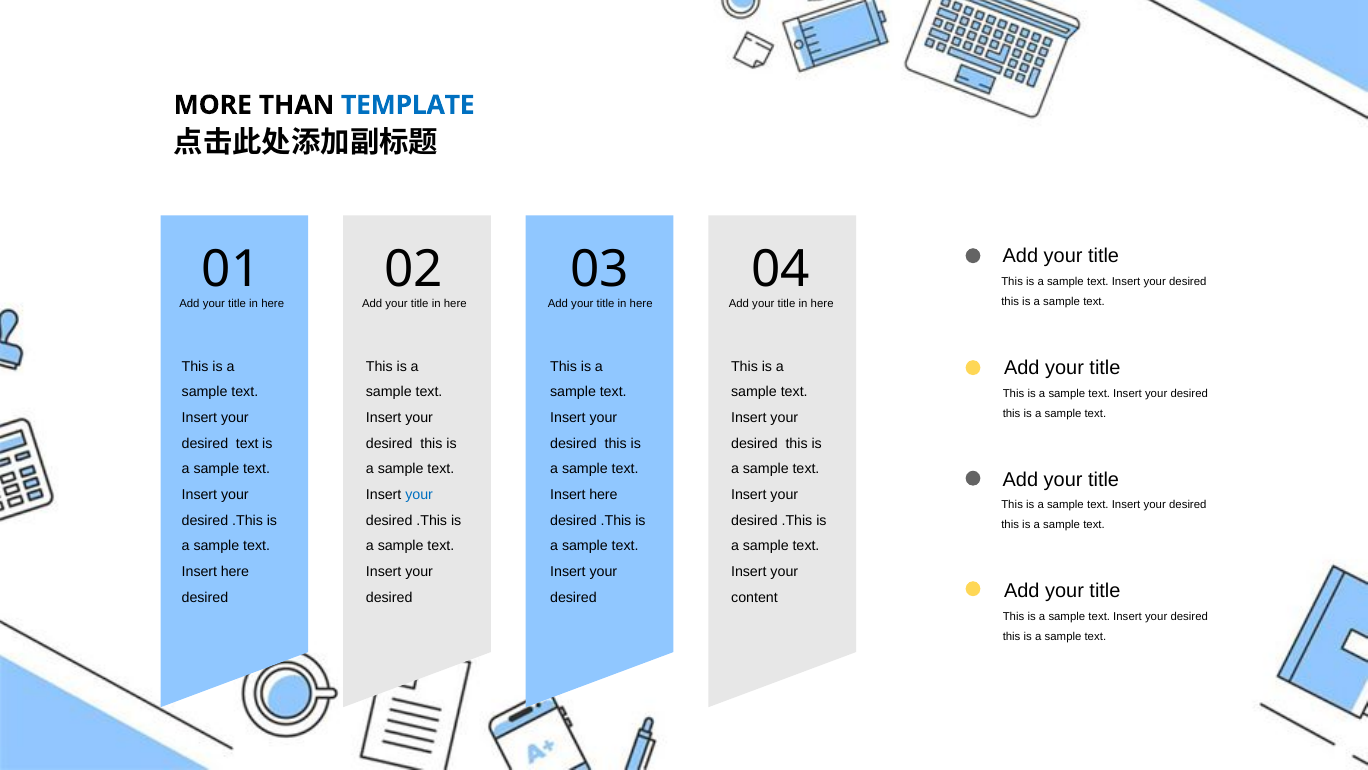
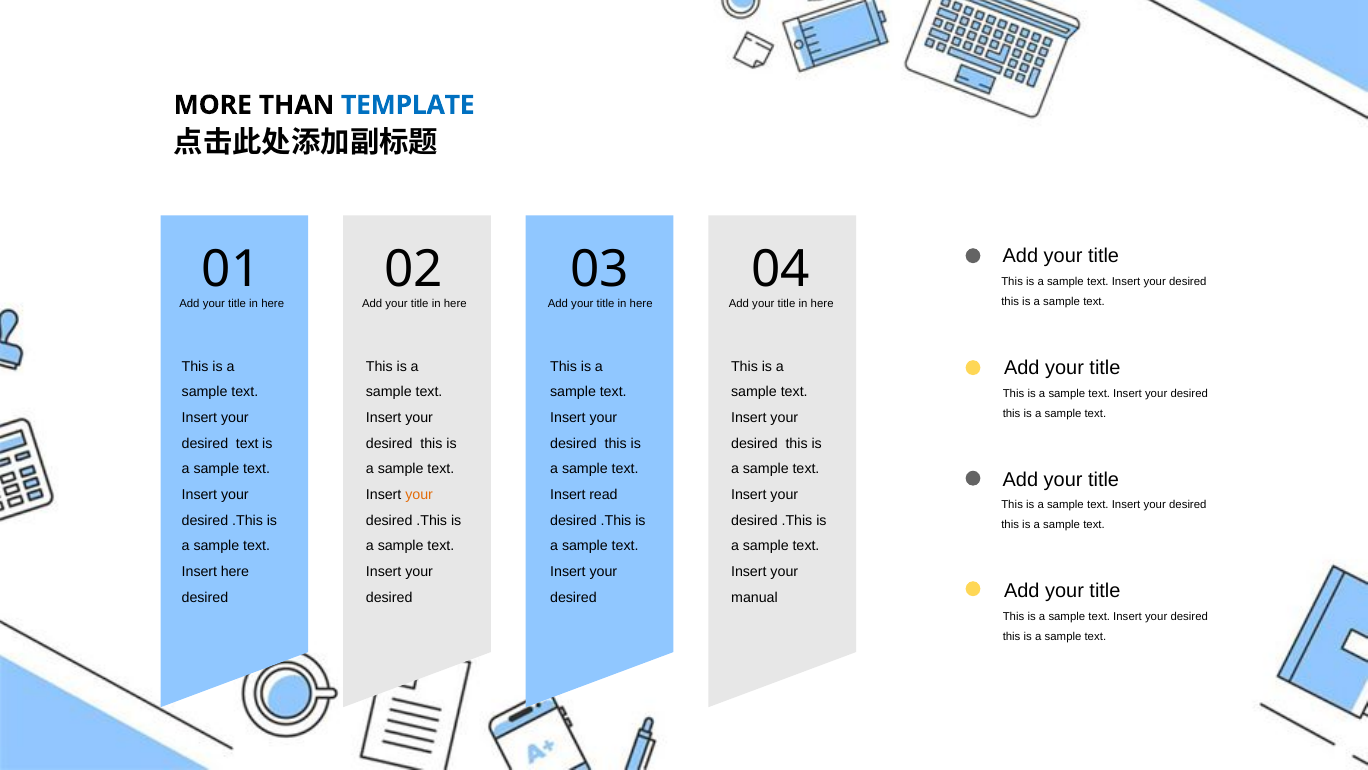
your colour: blue -> orange (419, 495)
here: here -> read (603, 495)
content: content -> manual (754, 597)
